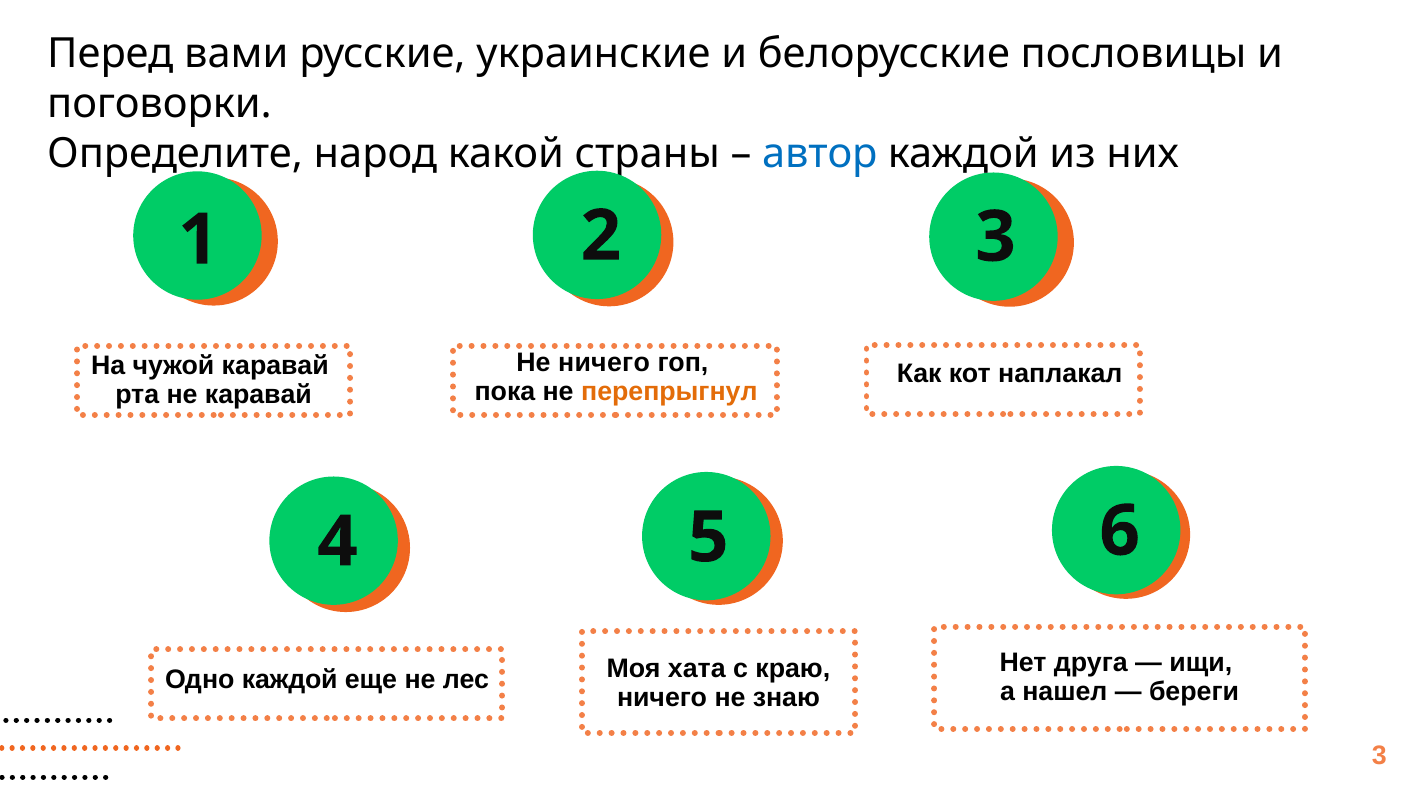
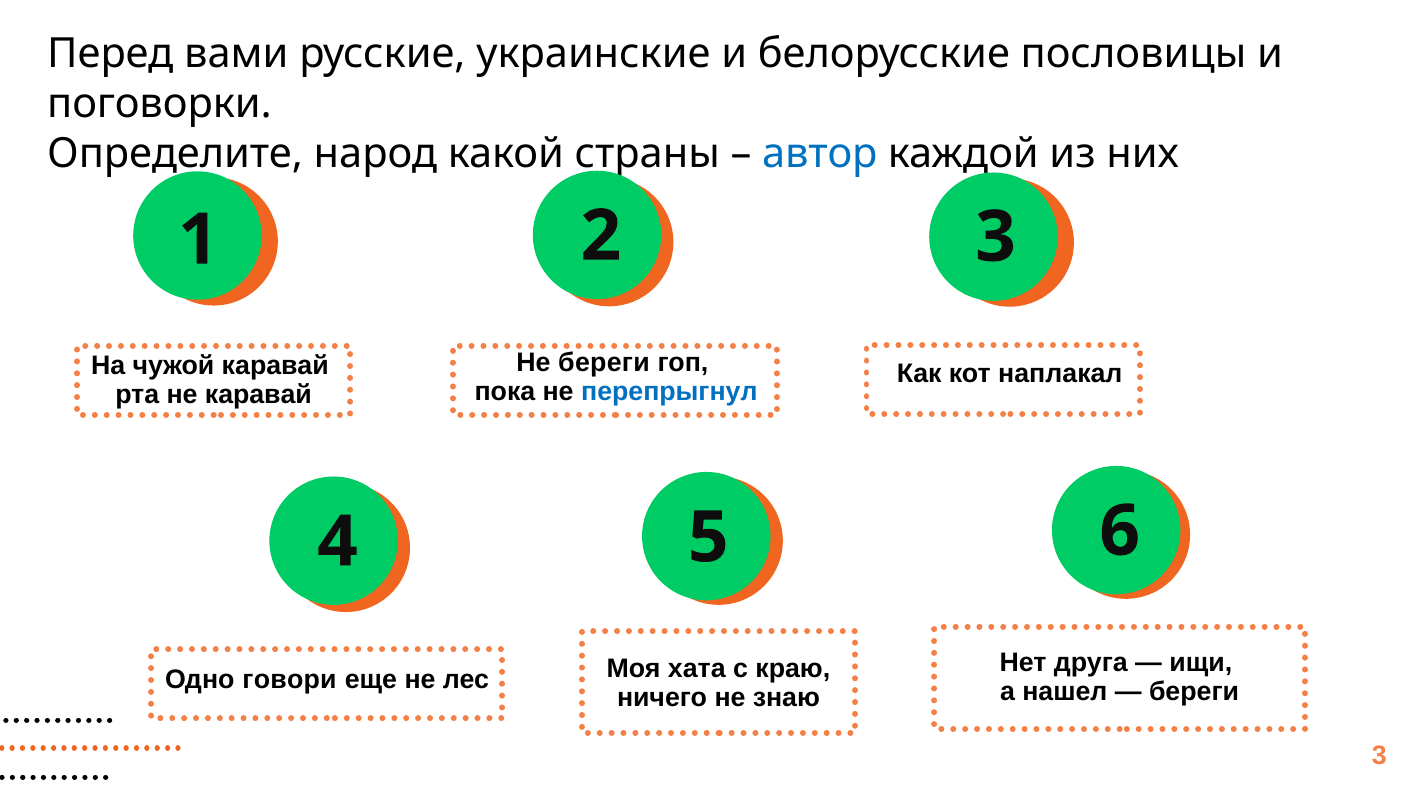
Не ничего: ничего -> береги (604, 363)
перепрыгнул colour: orange -> blue (669, 392)
Одно каждой: каждой -> говори (289, 681)
